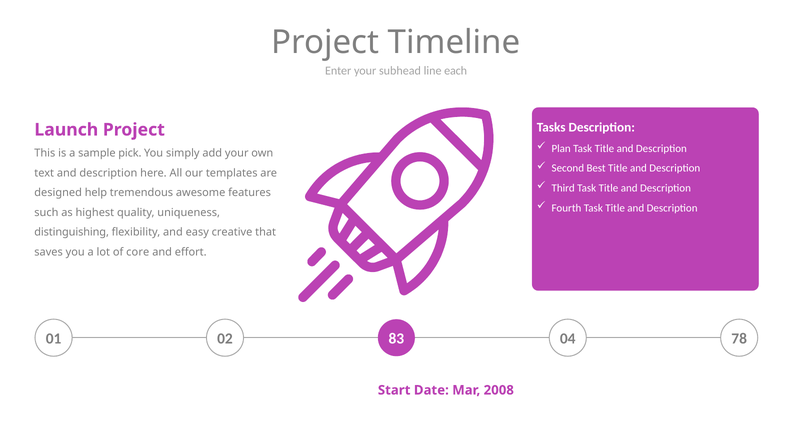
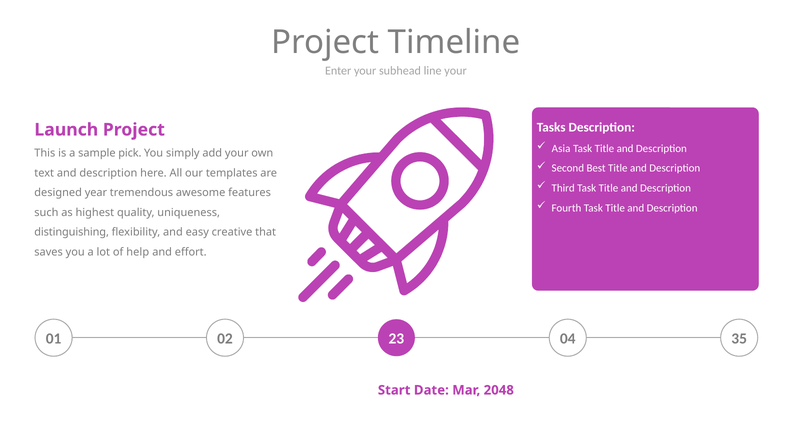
line each: each -> your (456, 71)
Plan: Plan -> Asia (561, 148)
help: help -> year (96, 193)
core: core -> help (138, 252)
83: 83 -> 23 (396, 339)
78: 78 -> 35 (739, 339)
2008: 2008 -> 2048 (499, 390)
